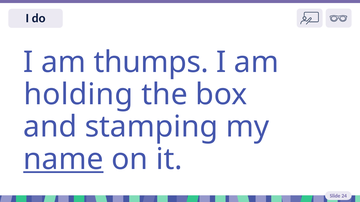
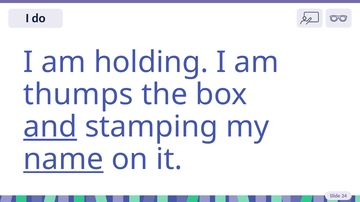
thumps: thumps -> holding (151, 62)
holding: holding -> thumps (78, 95)
and underline: none -> present (50, 127)
